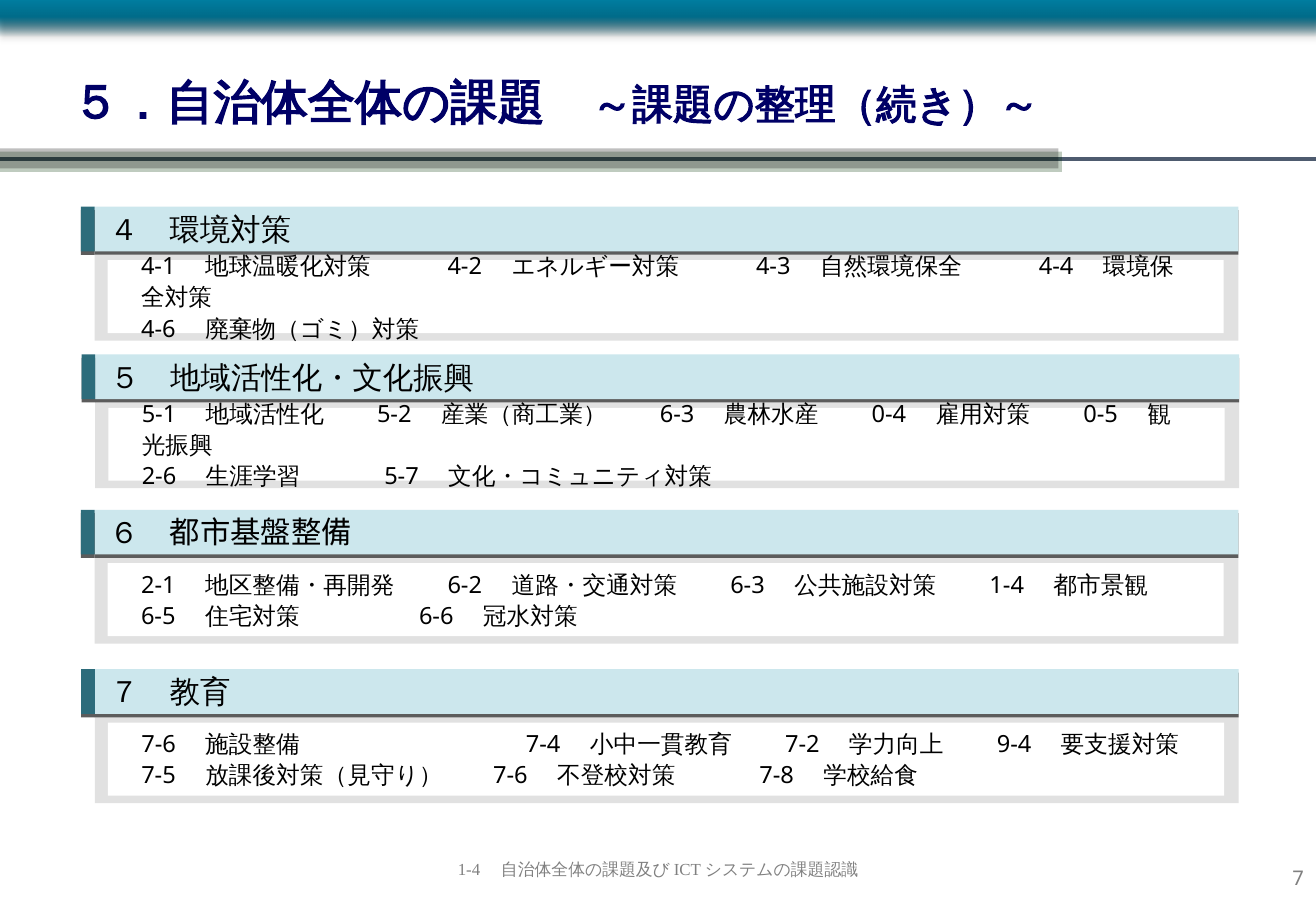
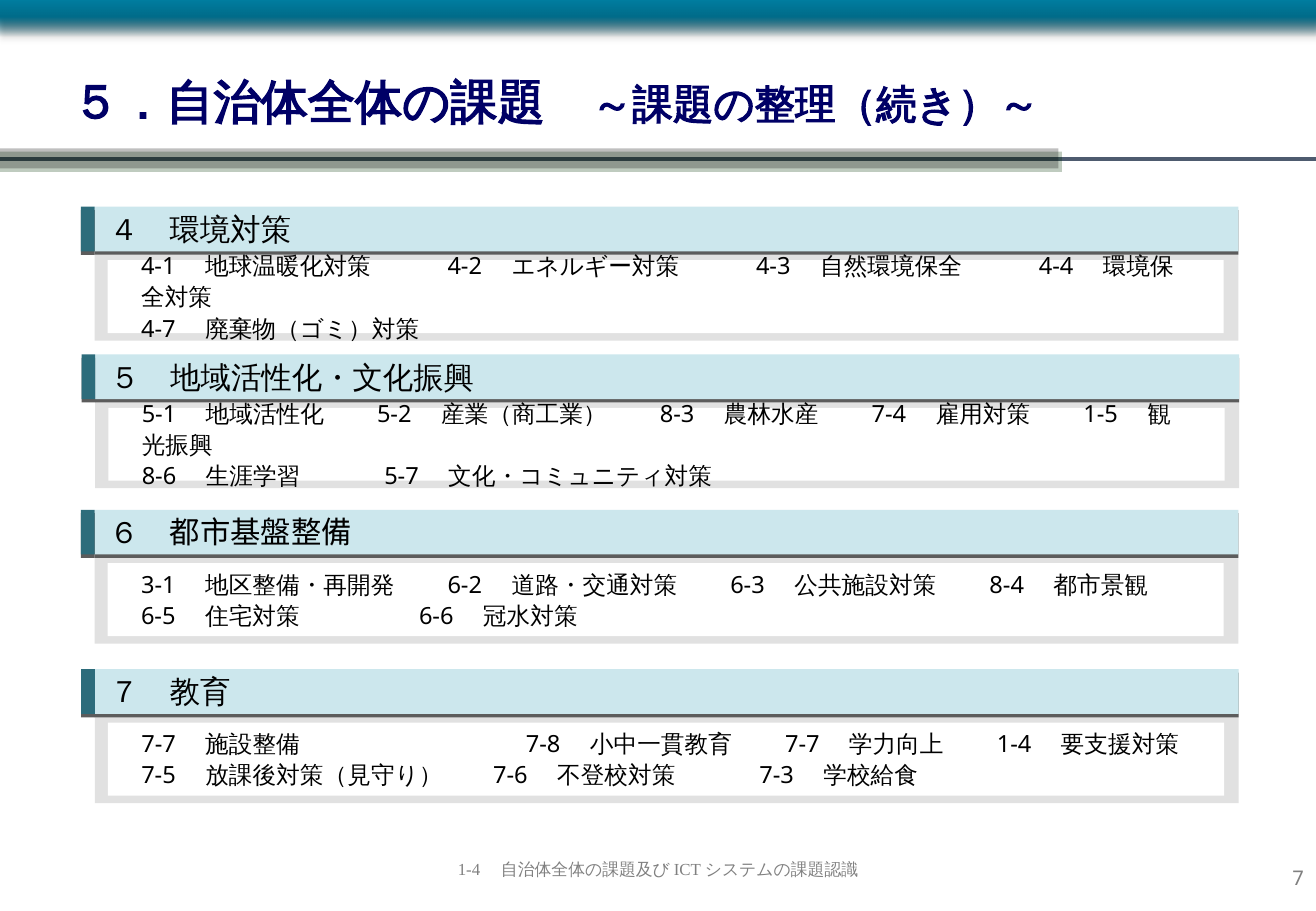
4-6: 4-6 -> 4-7 (158, 329)
6-3: 6-3 -> 8-3 (677, 415)
0-4: 0-4 -> 7-4 (889, 415)
0-5: 0-5 -> 1-5 (1101, 415)
2-6: 2-6 -> 8-6 (159, 477)
2-1: 2-1 -> 3-1 (158, 586)
1-4: 1-4 -> 8-4 (1007, 586)
7-6: 7-6 -> 7-7 (159, 745)
7-4: 7-4 -> 7-8 (543, 745)
7-2: 7-2 -> 7-7 (802, 745)
9-4: 9-4 -> 1-4 (1014, 745)
7-8: 7-8 -> 7-3 (777, 776)
